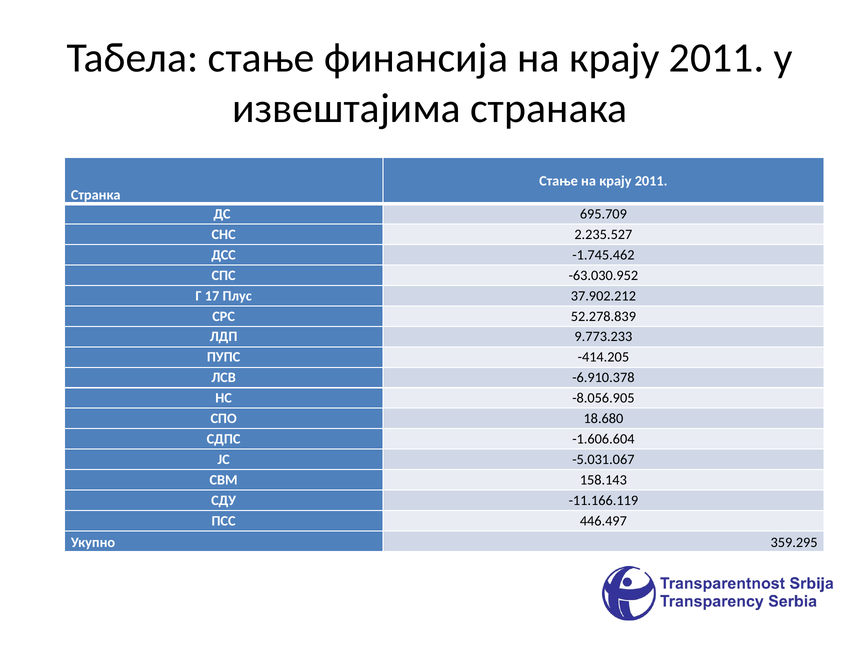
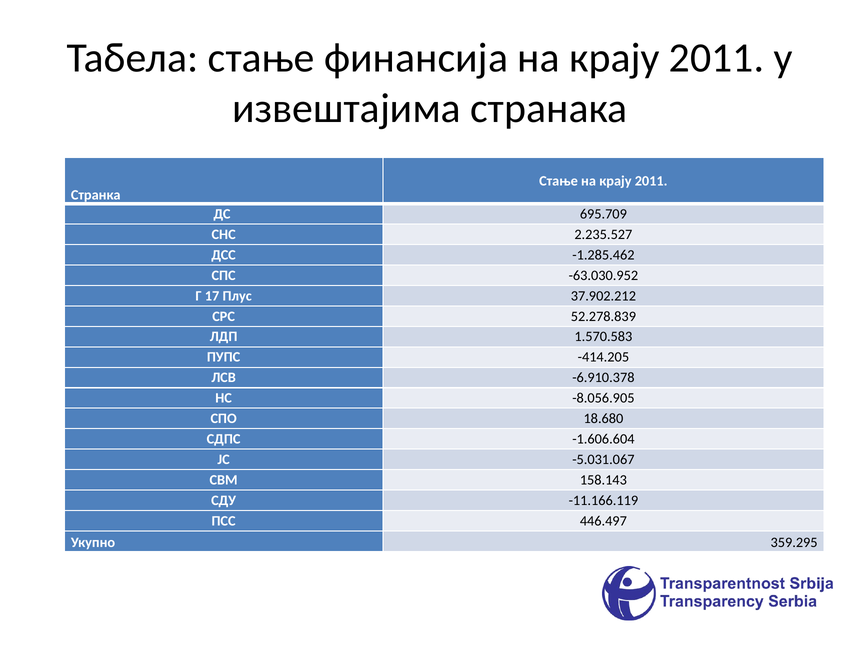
-1.745.462: -1.745.462 -> -1.285.462 (603, 255)
9.773.233: 9.773.233 -> 1.570.583 (603, 337)
